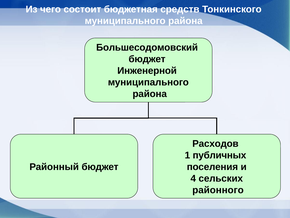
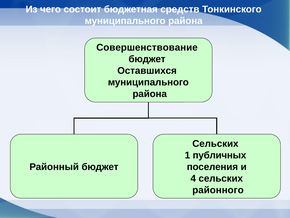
Большесодомовский: Большесодомовский -> Совершенствование (147, 47)
Инженерной: Инженерной -> Оставшихся (147, 71)
Расходов: Расходов -> Сельских (215, 143)
